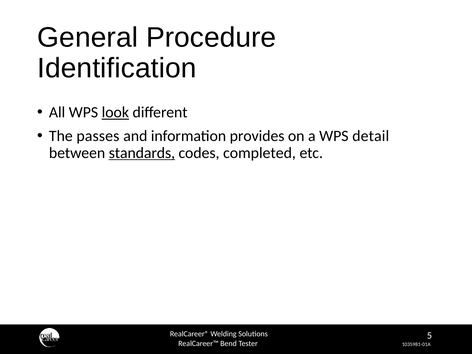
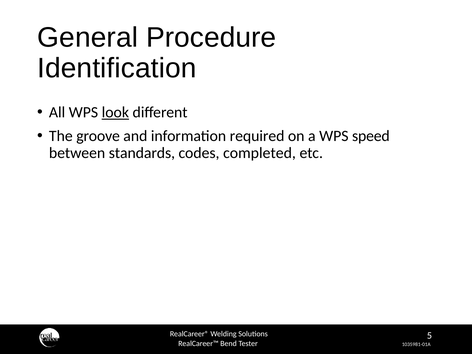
passes: passes -> groove (98, 136)
provides: provides -> required (257, 136)
detail: detail -> speed (371, 136)
standards underline: present -> none (142, 153)
